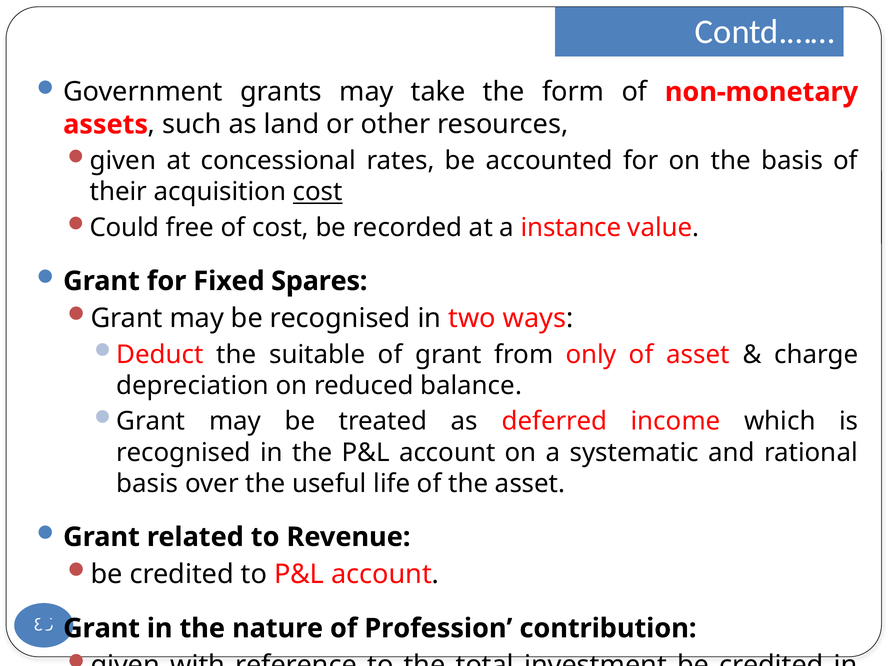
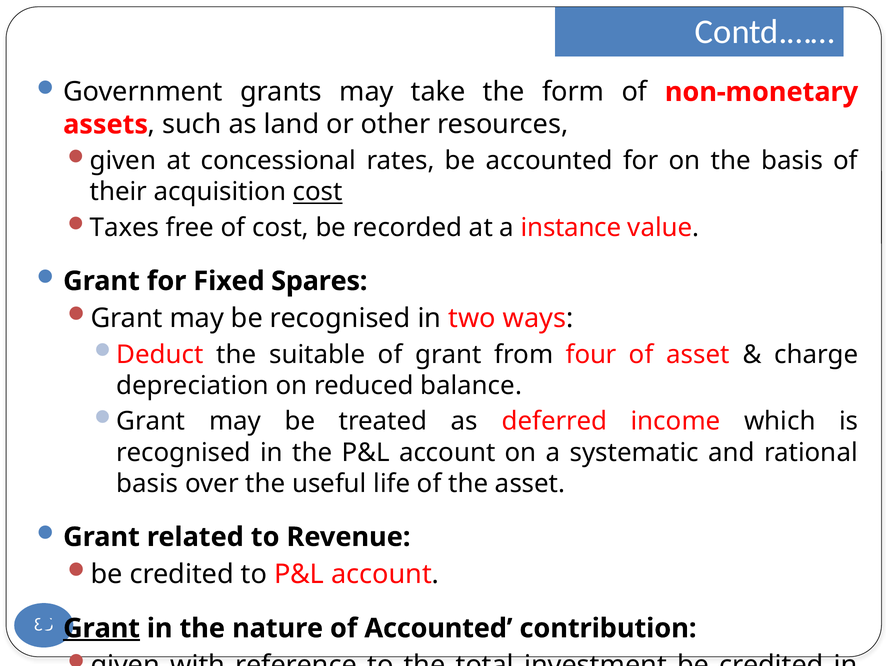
Could: Could -> Taxes (124, 228)
only: only -> four (591, 355)
Grant underline: none -> present (102, 628)
of Profession: Profession -> Accounted (438, 628)
